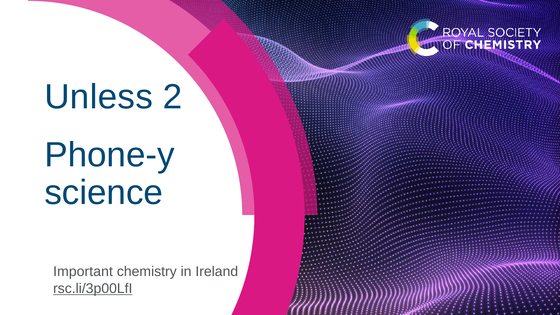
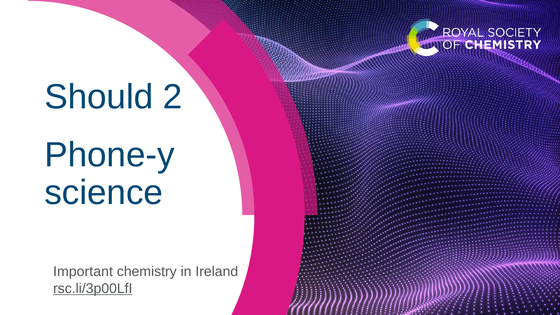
Unless: Unless -> Should (99, 97)
